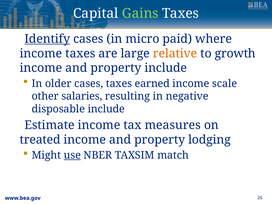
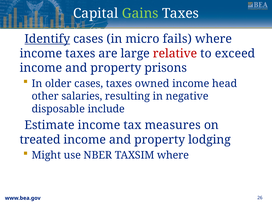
paid: paid -> fails (177, 39)
relative colour: orange -> red (175, 53)
growth: growth -> exceed (235, 53)
property include: include -> prisons (166, 68)
earned: earned -> owned (152, 84)
scale: scale -> head (225, 84)
use underline: present -> none (72, 155)
TAXSIM match: match -> where (173, 155)
